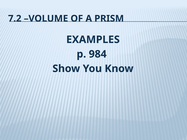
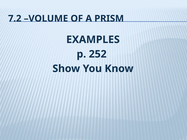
984: 984 -> 252 (98, 54)
